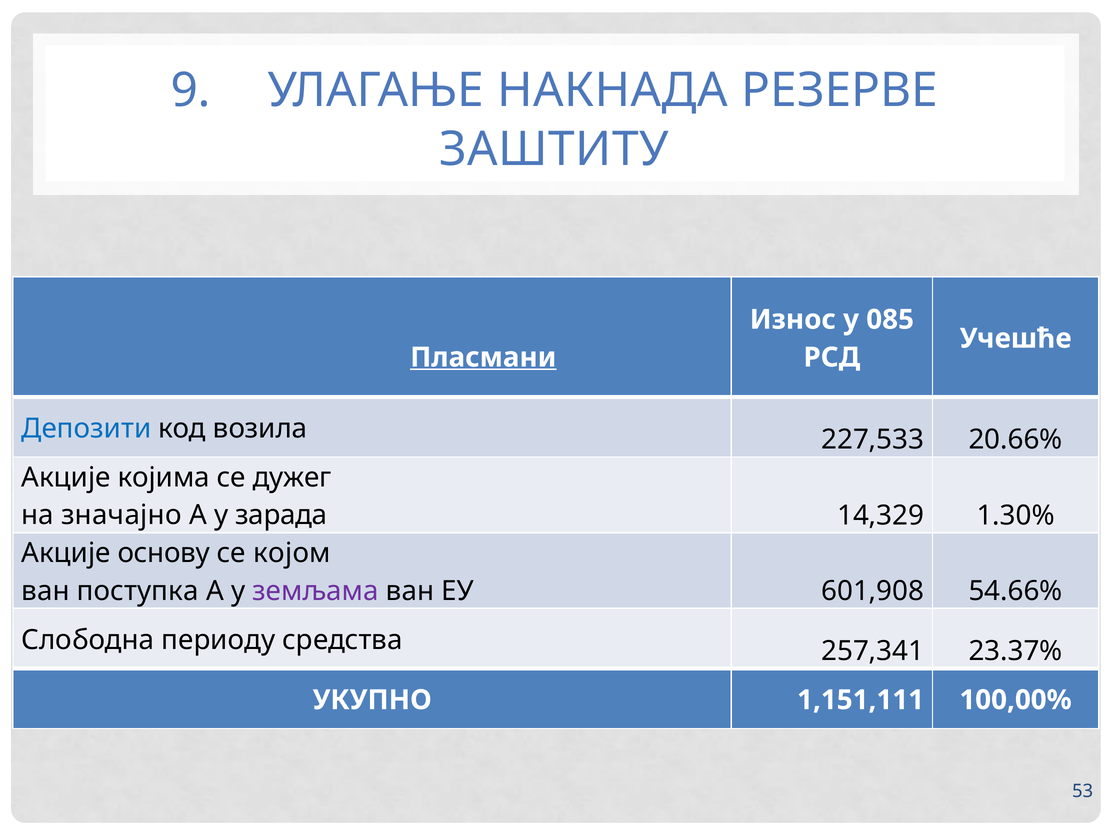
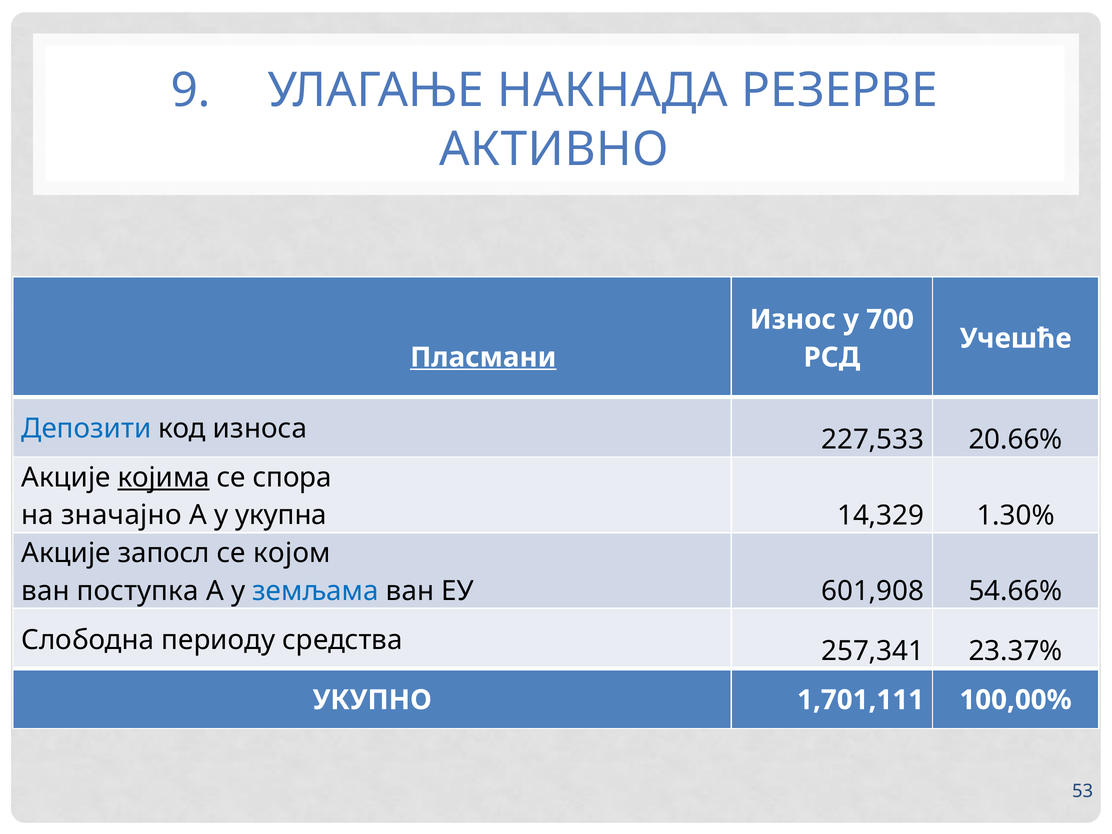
ЗАШТИТУ: ЗАШТИТУ -> АКТИВНО (554, 149)
085: 085 -> 700 (890, 320)
возила: возила -> износа (260, 429)
којима underline: none -> present (164, 477)
дужег: дужег -> спора (292, 477)
зарада: зарада -> укупна (281, 515)
основу: основу -> запосл (164, 553)
земљама colour: purple -> blue (316, 591)
1,151,111: 1,151,111 -> 1,701,111 (861, 700)
